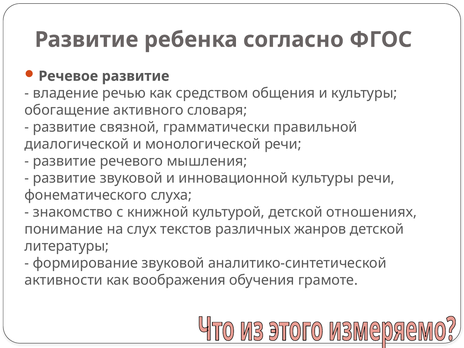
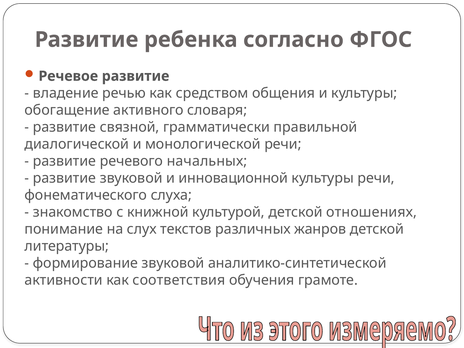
мышления: мышления -> начальных (207, 161)
воображения: воображения -> соответствия (179, 280)
